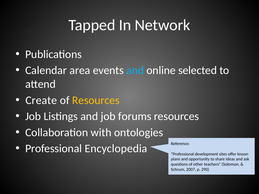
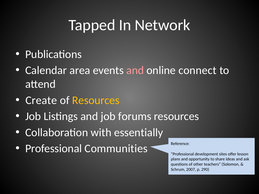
and colour: light blue -> pink (135, 70)
selected: selected -> connect (198, 70)
ontologies: ontologies -> essentially (139, 133)
Encyclopedia: Encyclopedia -> Communities (116, 149)
